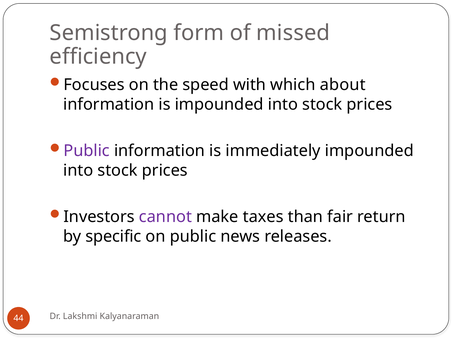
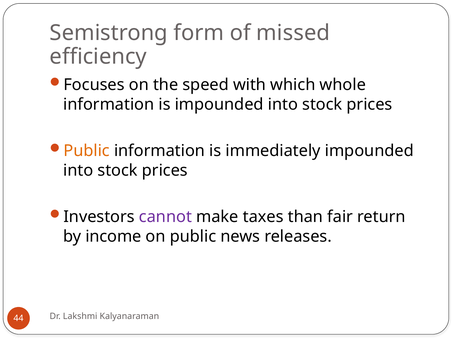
about: about -> whole (343, 85)
Public colour: purple -> orange (87, 151)
specific: specific -> income (113, 236)
